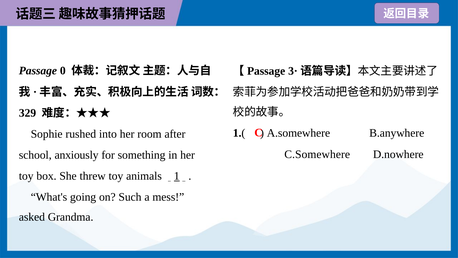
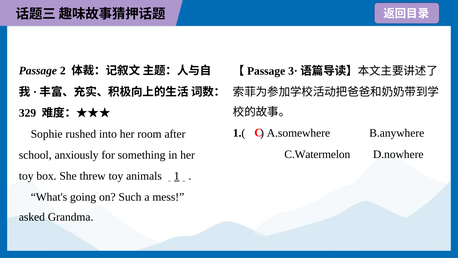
0: 0 -> 2 (63, 71)
C.Somewhere: C.Somewhere -> C.Watermelon (317, 154)
